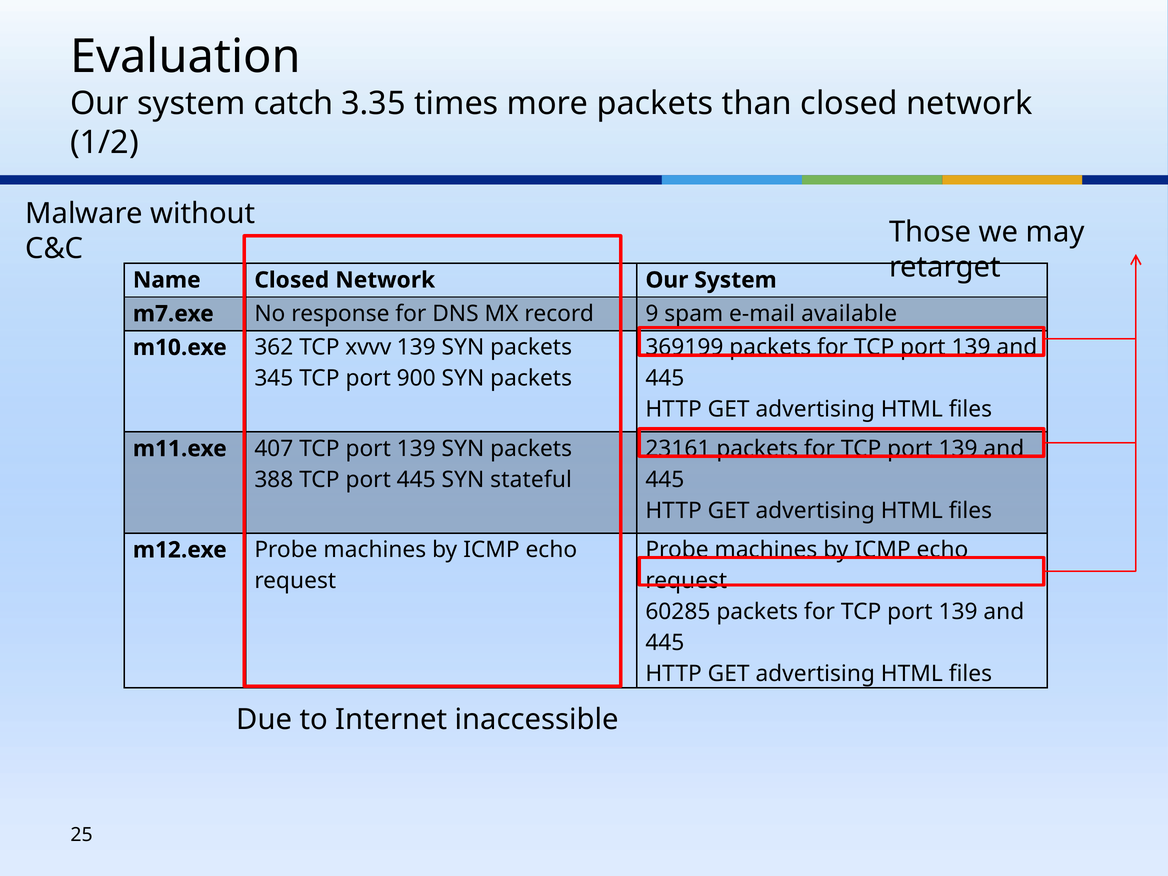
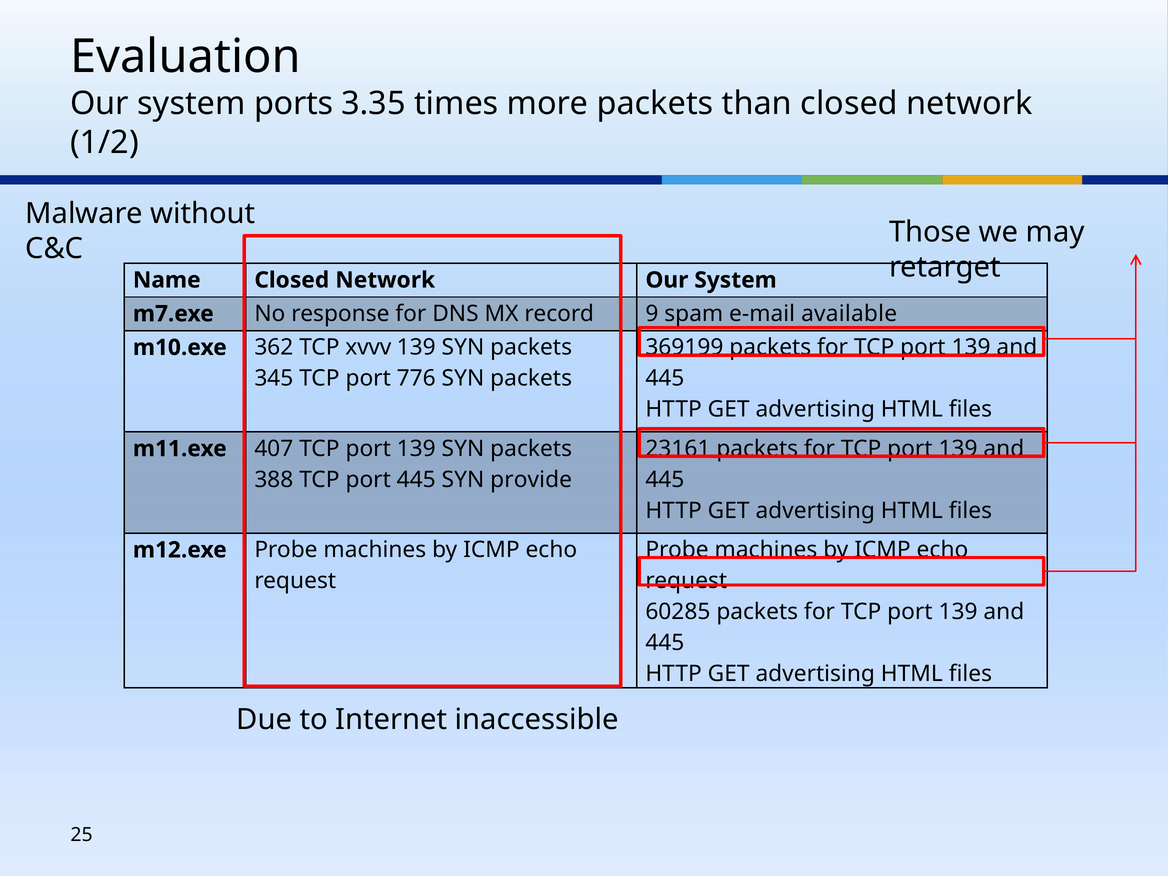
catch: catch -> ports (294, 103)
900: 900 -> 776 (416, 378)
stateful: stateful -> provide (531, 480)
